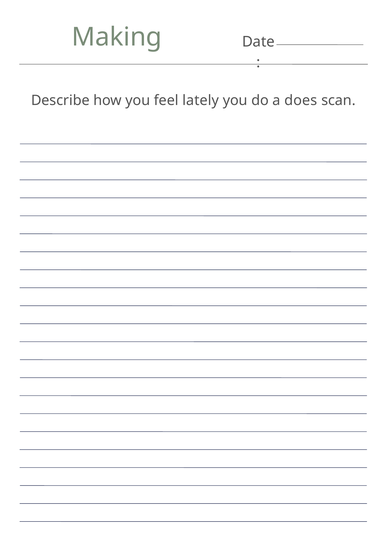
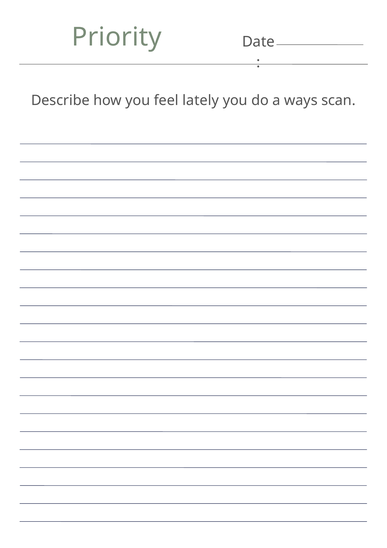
Making: Making -> Priority (117, 37)
does: does -> ways (301, 100)
